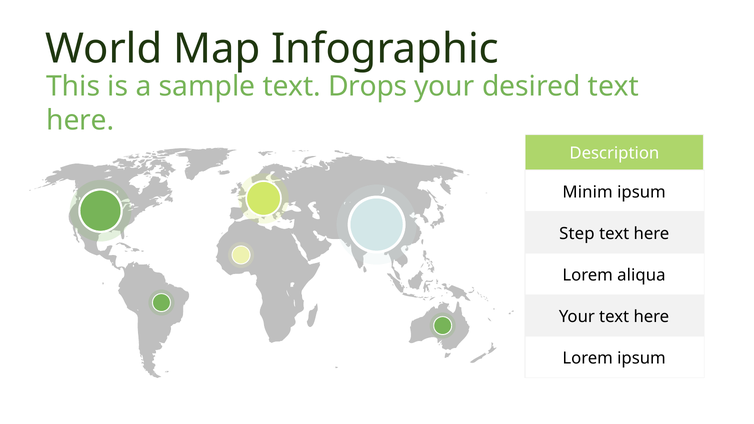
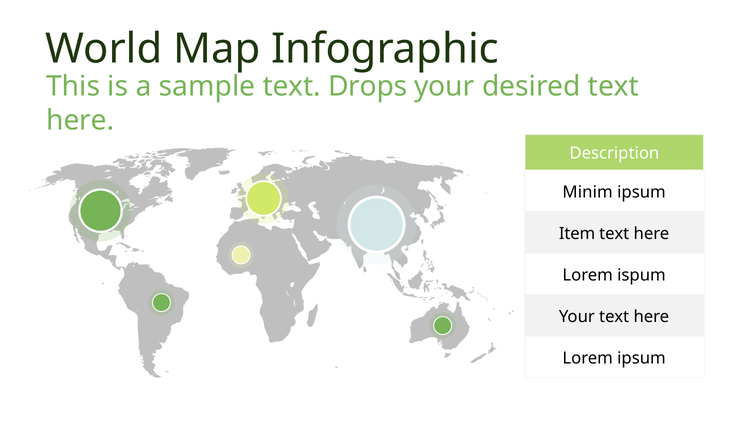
Step: Step -> Item (577, 234)
aliqua: aliqua -> ispum (641, 275)
